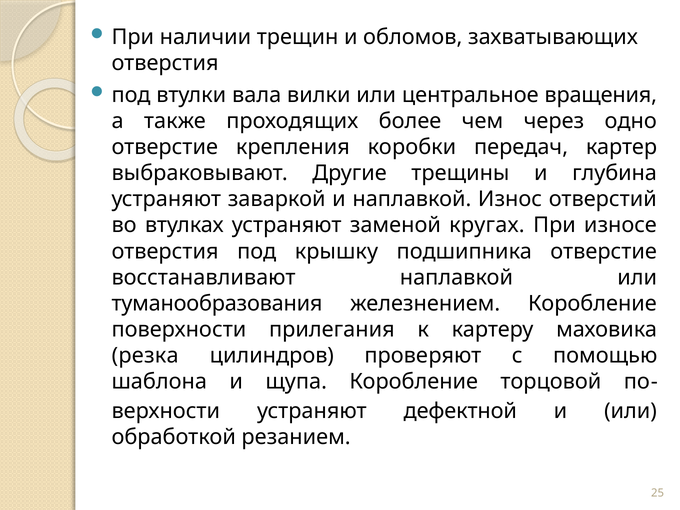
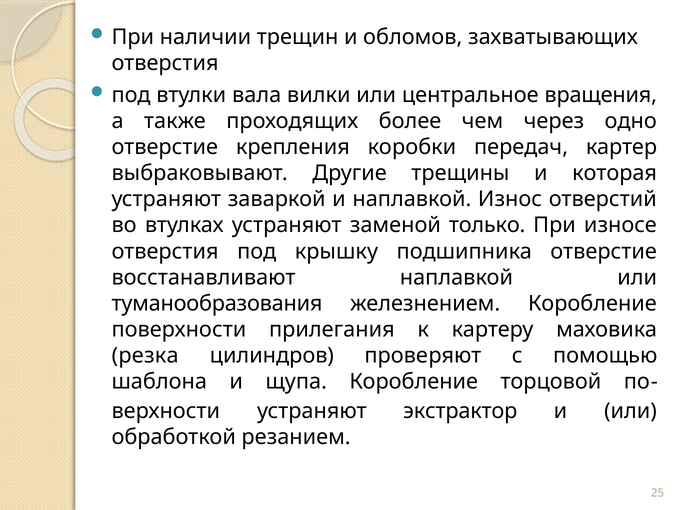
глубина: глубина -> которая (615, 173)
кругах: кругах -> только (487, 225)
дефектной: дефектной -> экстрактор (460, 411)
